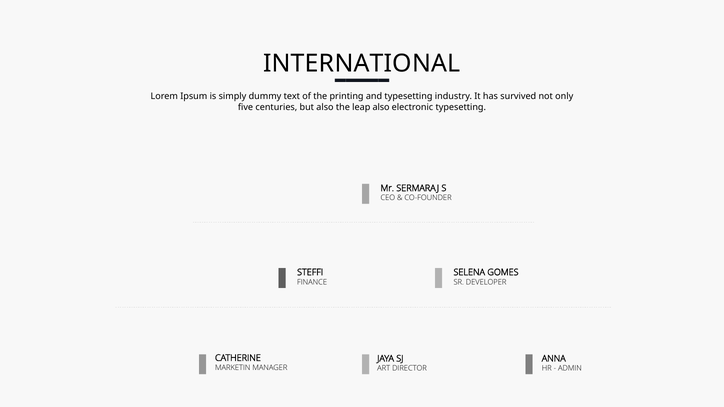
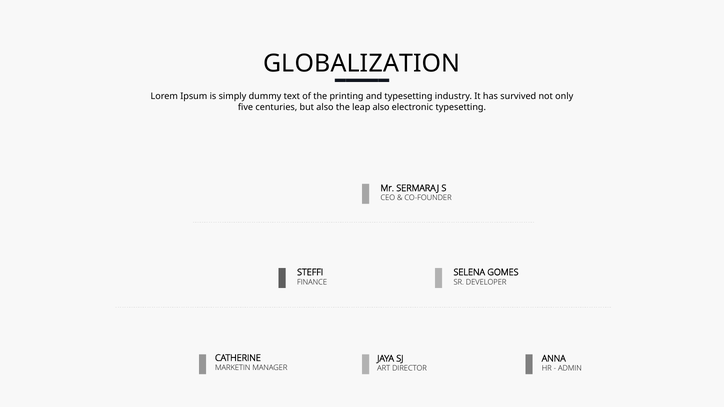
INTERNATIONAL: INTERNATIONAL -> GLOBALIZATION (362, 64)
